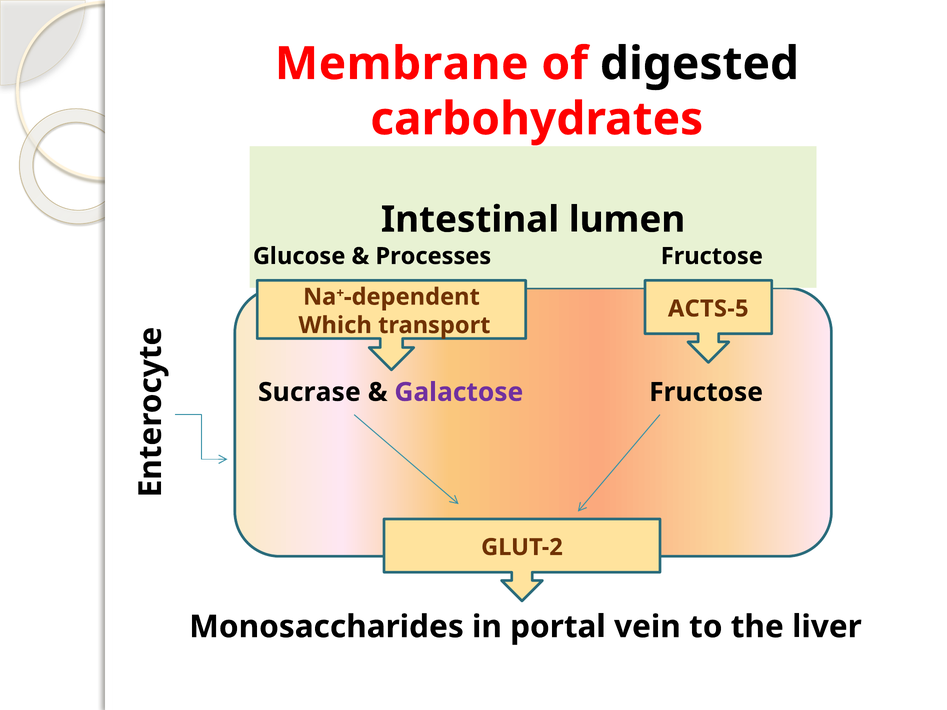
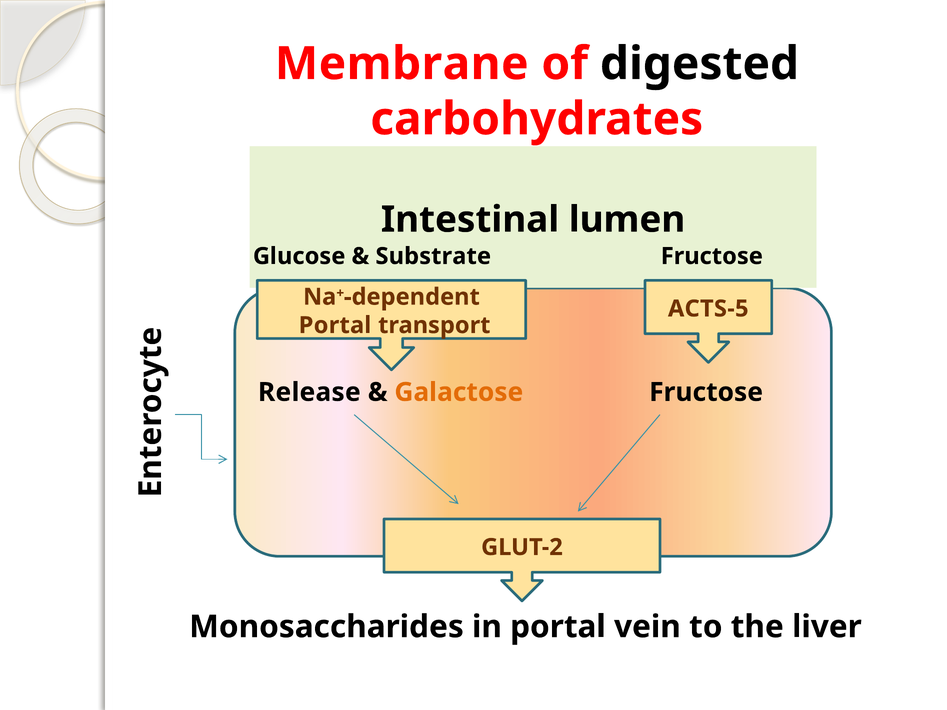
Processes: Processes -> Substrate (433, 256)
Which: Which -> Portal (335, 325)
Sucrase: Sucrase -> Release (309, 392)
Galactose colour: purple -> orange (459, 392)
